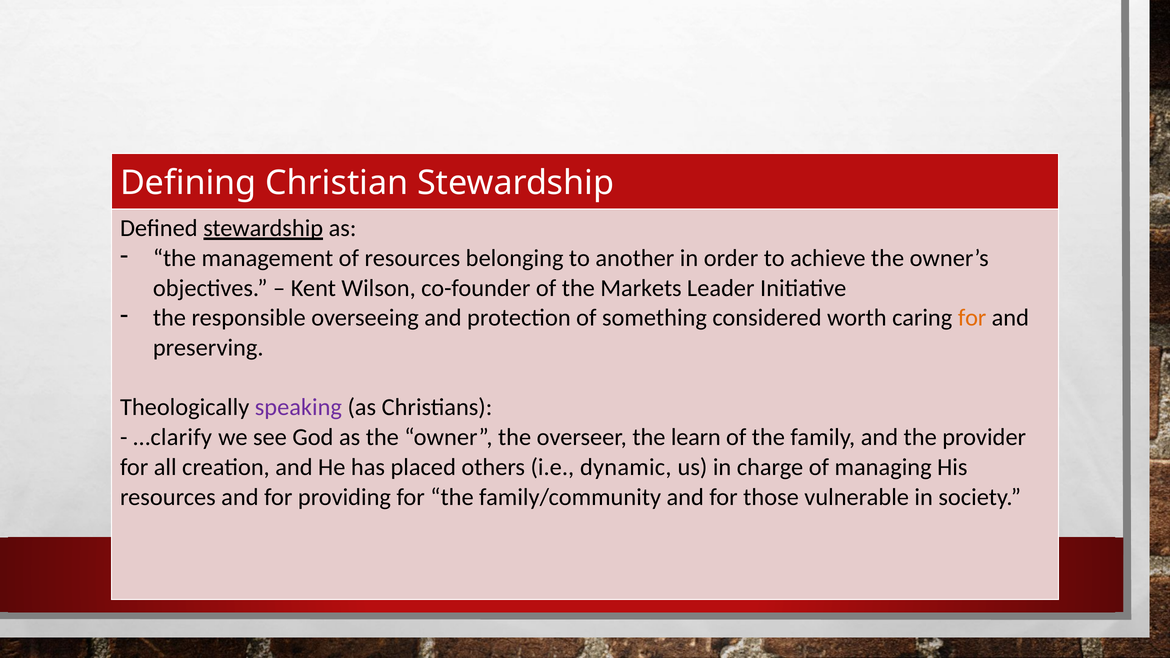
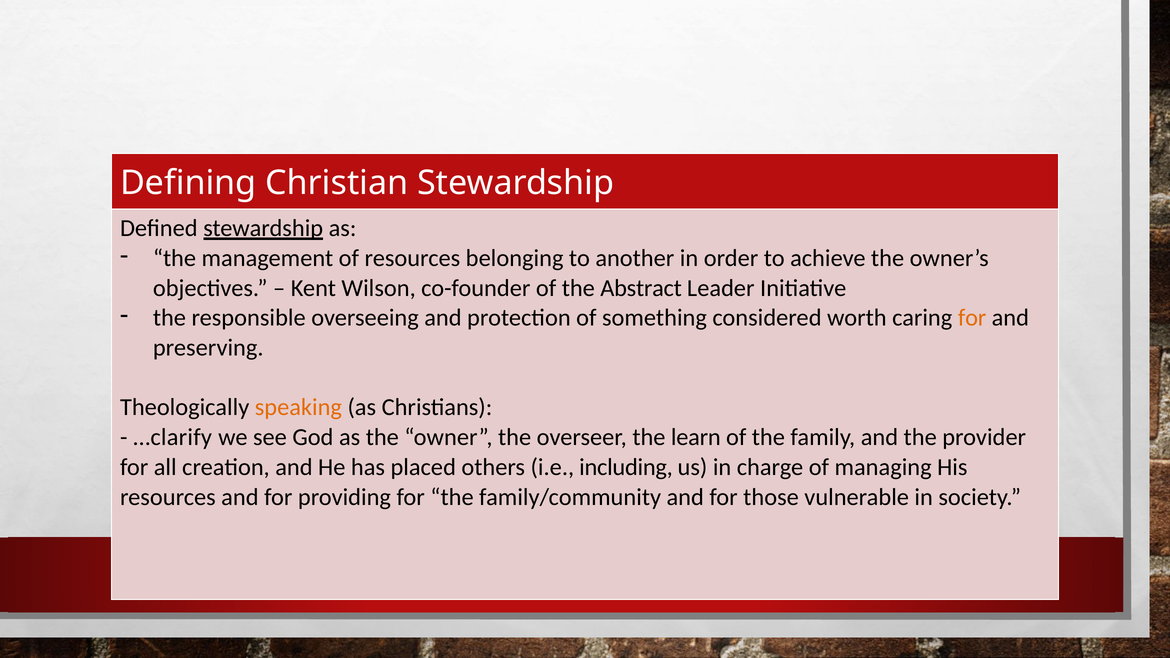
Markets: Markets -> Abstract (641, 288)
speaking colour: purple -> orange (298, 408)
dynamic: dynamic -> including (626, 467)
